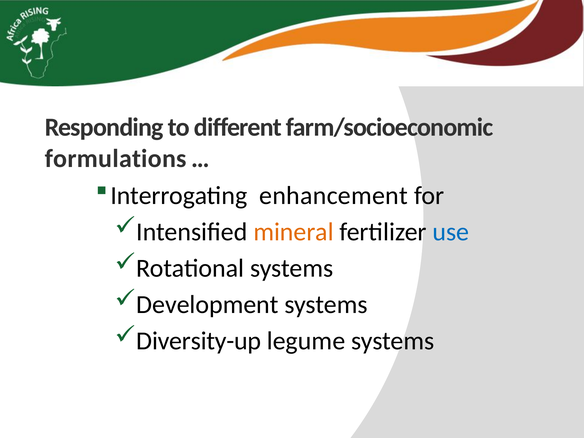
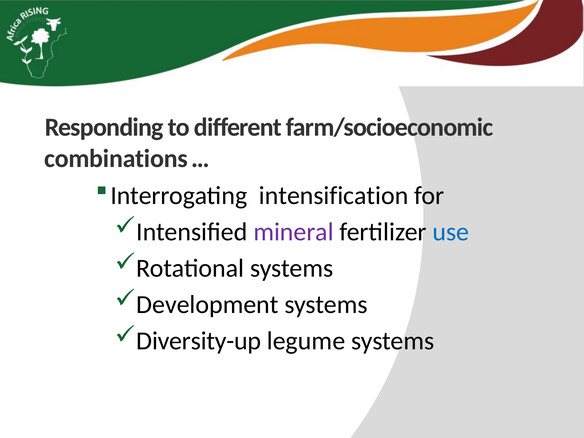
formulations: formulations -> combinations (116, 158)
enhancement: enhancement -> intensification (334, 195)
mineral colour: orange -> purple (294, 232)
